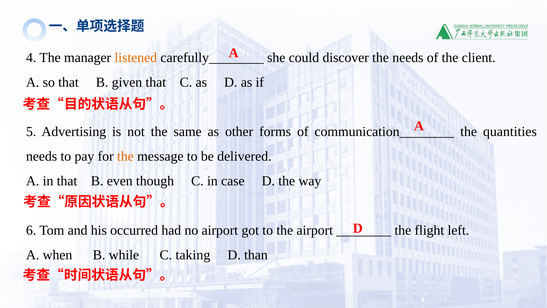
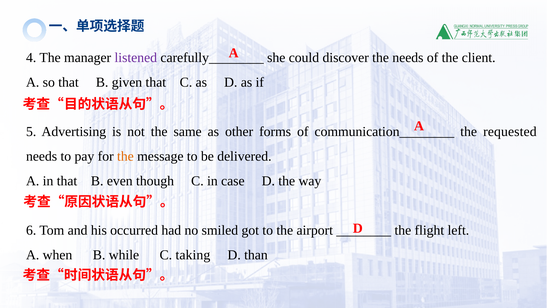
listened colour: orange -> purple (136, 58)
quantities: quantities -> requested (510, 131)
no airport: airport -> smiled (220, 230)
